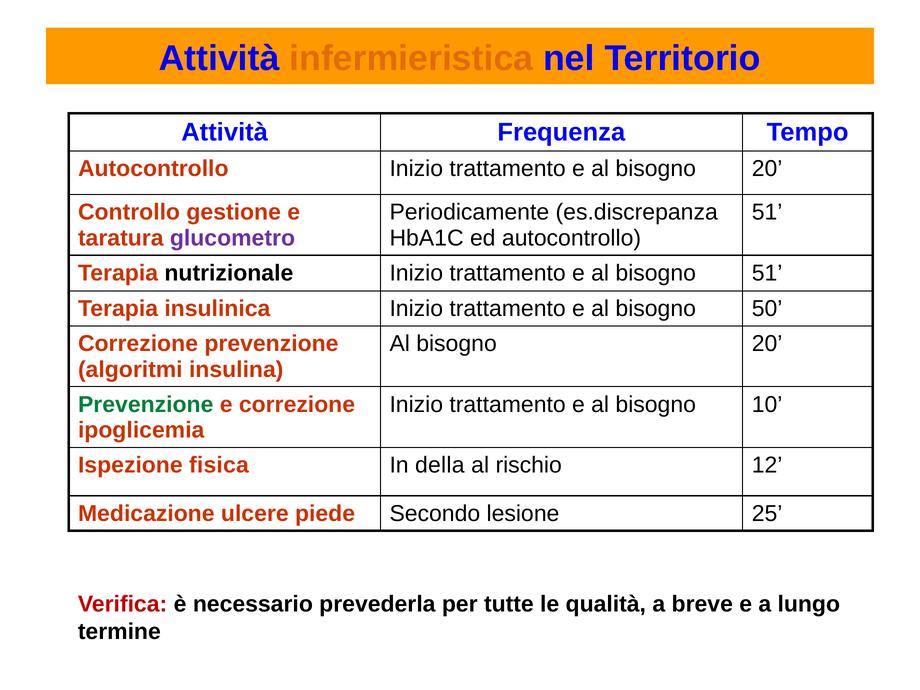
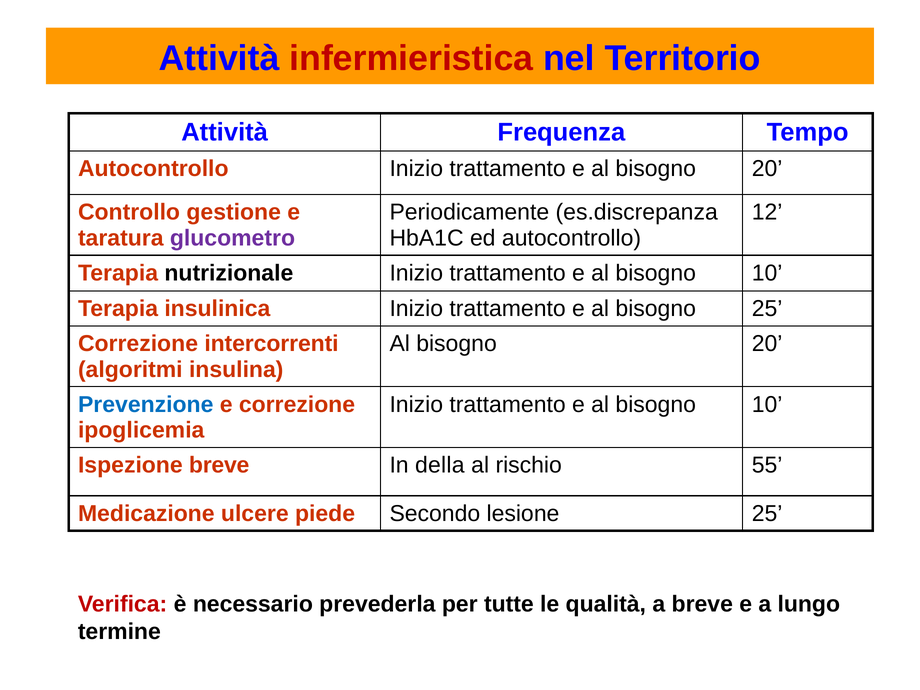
infermieristica colour: orange -> red (411, 58)
51: 51 -> 12 (767, 212)
51: 51 -> 10 (767, 273)
bisogno 50: 50 -> 25 (767, 309)
Correzione prevenzione: prevenzione -> intercorrenti (271, 344)
Prevenzione colour: green -> blue (146, 405)
Ispezione fisica: fisica -> breve (219, 465)
12: 12 -> 55 (767, 465)
